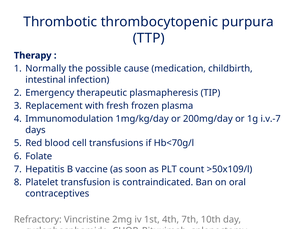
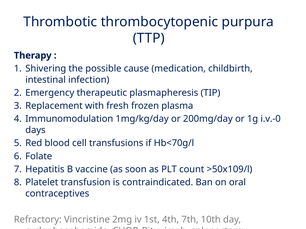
Normally: Normally -> Shivering (46, 69)
i.v.-7: i.v.-7 -> i.v.-0 (271, 119)
